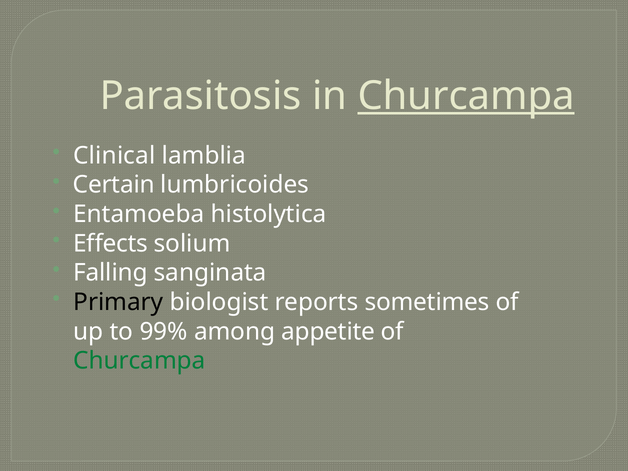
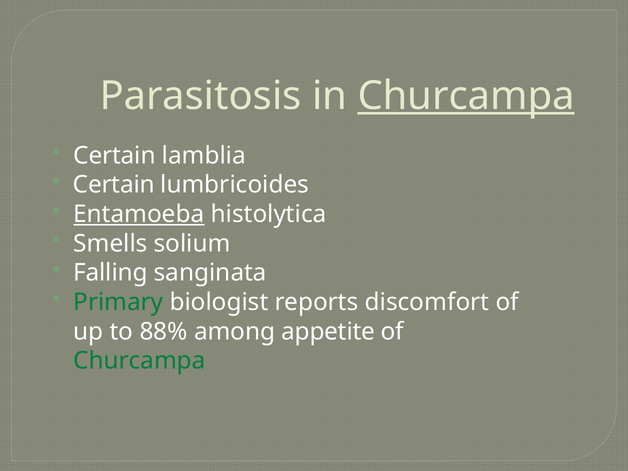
Clinical: Clinical -> Certain (115, 156)
Entamoeba underline: none -> present (139, 214)
Effects: Effects -> Smells (110, 243)
Primary colour: black -> green (118, 302)
sometimes: sometimes -> discomfort (427, 302)
99%: 99% -> 88% (164, 331)
